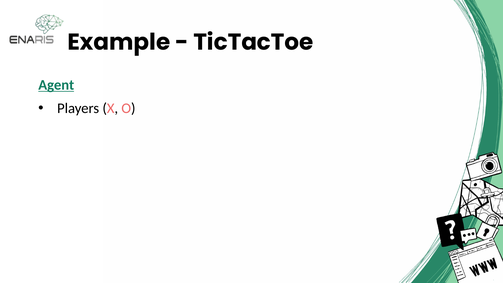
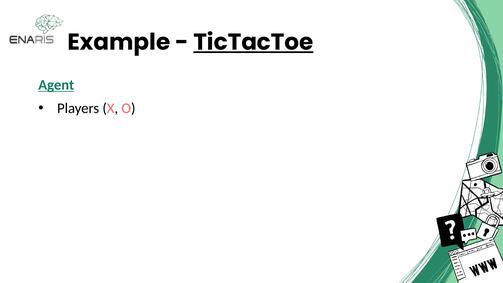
TicTacToe underline: none -> present (253, 42)
